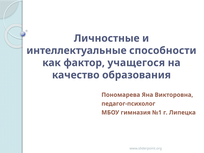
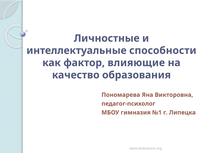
учащегося: учащегося -> влияющие (136, 63)
